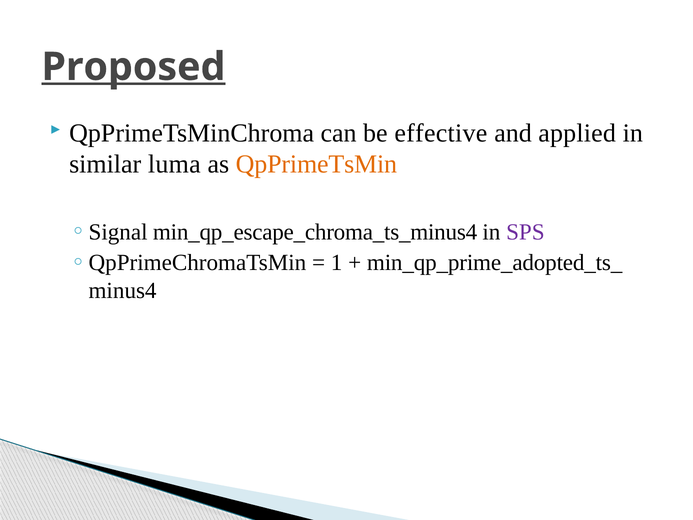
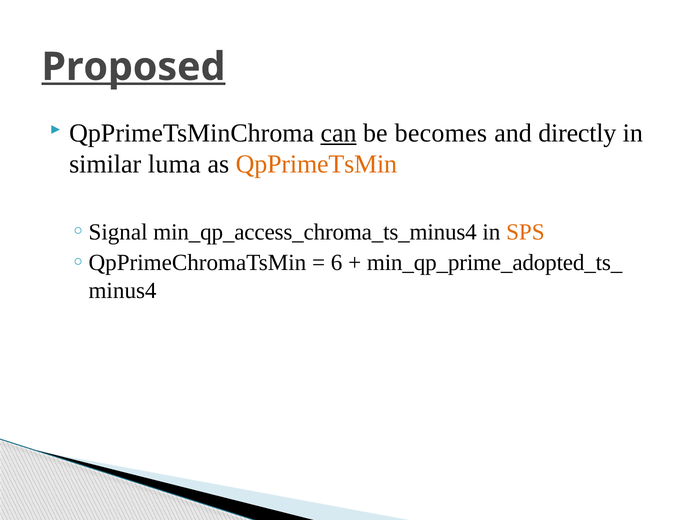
can underline: none -> present (339, 133)
effective: effective -> becomes (441, 133)
applied: applied -> directly (577, 133)
min_qp_escape_chroma_ts_minus4: min_qp_escape_chroma_ts_minus4 -> min_qp_access_chroma_ts_minus4 (315, 232)
SPS colour: purple -> orange (525, 232)
1: 1 -> 6 (337, 263)
